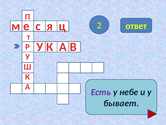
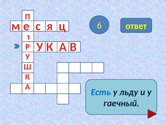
2: 2 -> 6 (99, 25)
Есть colour: purple -> blue (101, 92)
небе: небе -> льду (129, 92)
бывает: бывает -> гаечный (121, 103)
